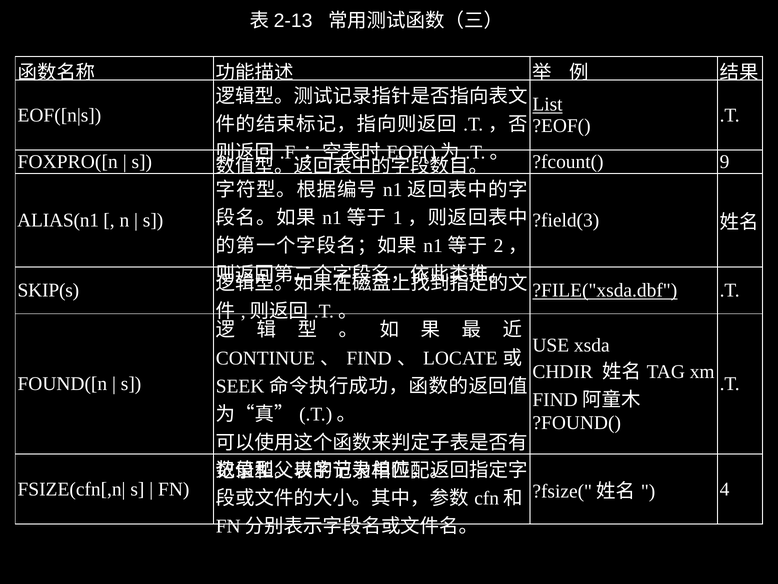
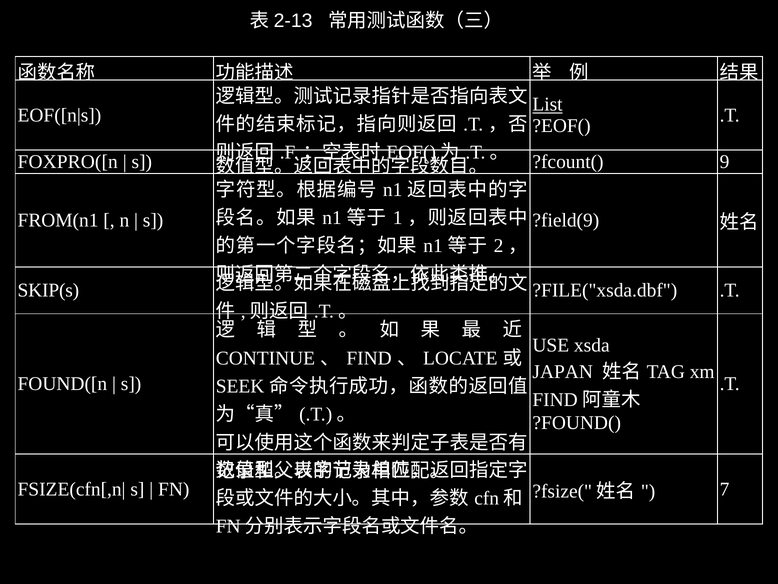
ALIAS(n1: ALIAS(n1 -> FROM(n1 (58, 220)
?field(3: ?field(3 -> ?field(9 (566, 220)
?FILE("xsda.dbf underline: present -> none (605, 290)
CHDIR: CHDIR -> JAPAN (563, 372)
4: 4 -> 7 (725, 489)
